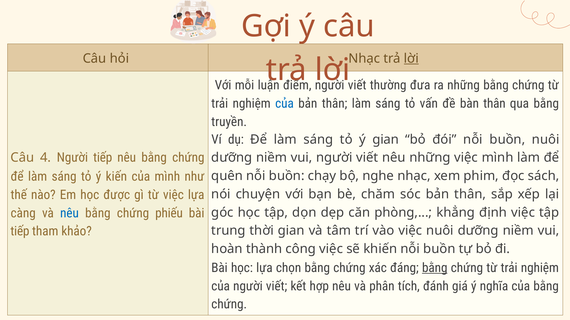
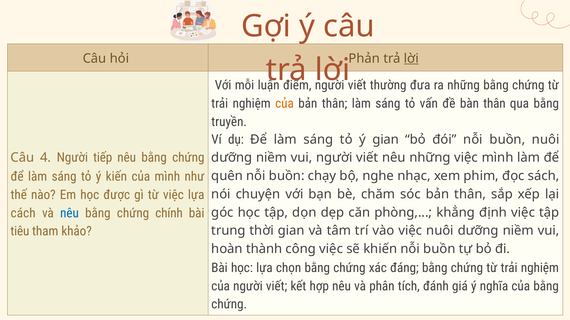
hỏi Nhạc: Nhạc -> Phản (364, 59)
của colour: blue -> orange (284, 104)
càng: càng -> cách (23, 213)
phiếu: phiếu -> chính (169, 213)
tiếp: tiếp -> tiêu (20, 232)
bằng underline: present -> none (435, 268)
